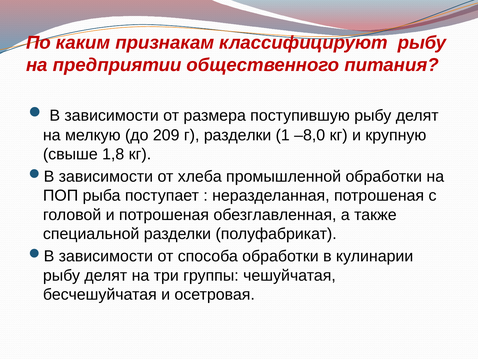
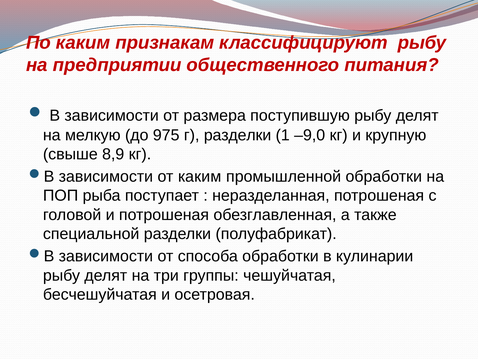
209: 209 -> 975 (166, 135)
–8,0: –8,0 -> –9,0 (310, 135)
1,8: 1,8 -> 8,9 (113, 154)
от хлеба: хлеба -> каким (200, 176)
